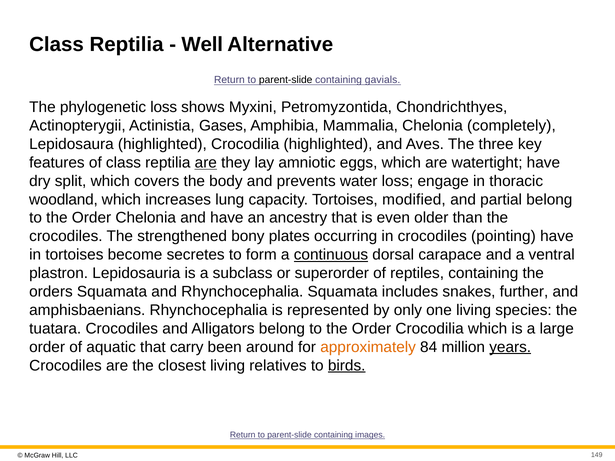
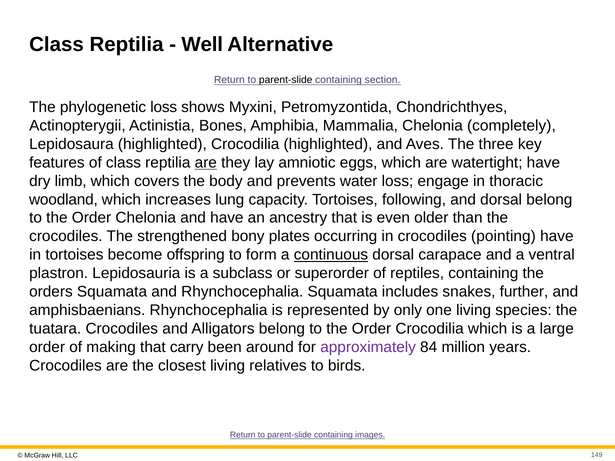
gavials: gavials -> section (383, 80)
Gases: Gases -> Bones (223, 126)
split: split -> limb (71, 181)
modified: modified -> following (414, 200)
and partial: partial -> dorsal (501, 200)
secretes: secretes -> offspring (196, 255)
aquatic: aquatic -> making (111, 347)
approximately colour: orange -> purple (368, 347)
years underline: present -> none (510, 347)
birds underline: present -> none (347, 366)
